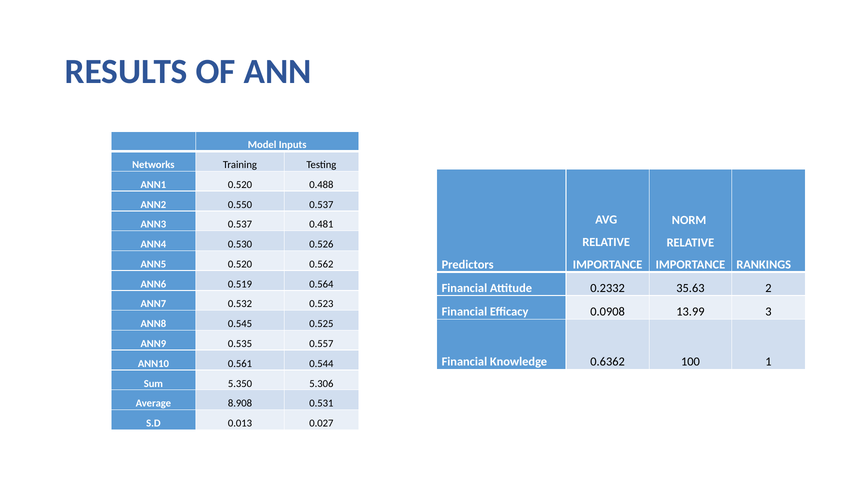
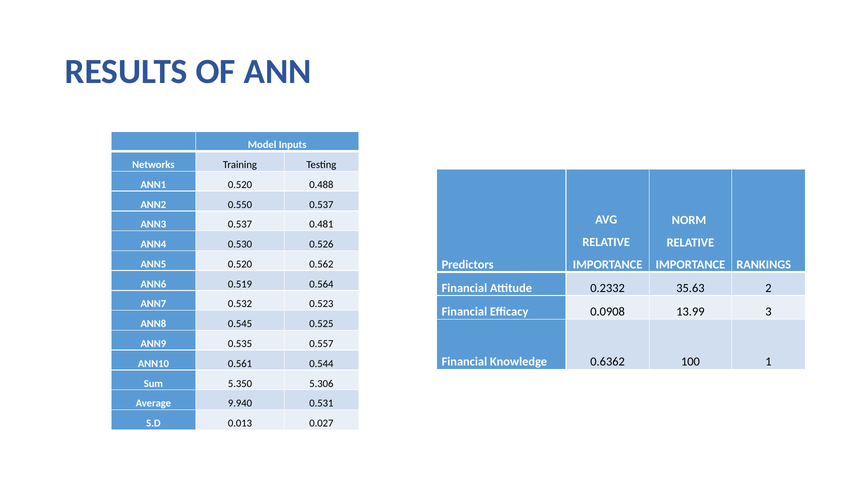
8.908: 8.908 -> 9.940 (240, 404)
